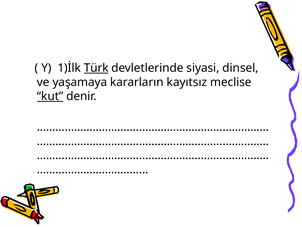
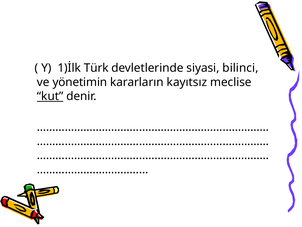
Türk underline: present -> none (96, 68)
dinsel: dinsel -> bilinci (240, 68)
yaşamaya: yaşamaya -> yönetimin (80, 82)
